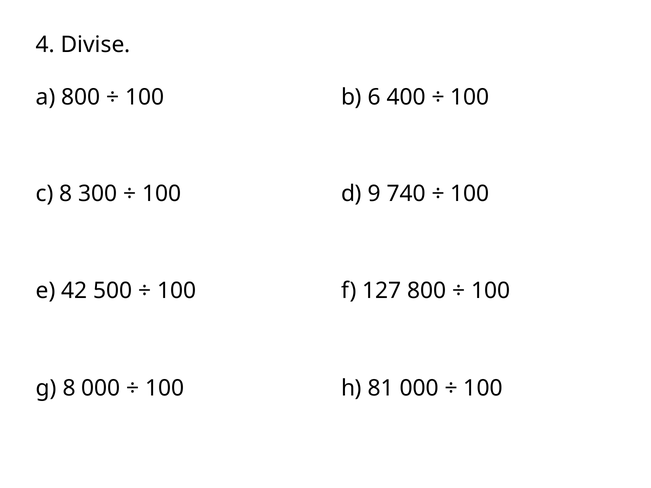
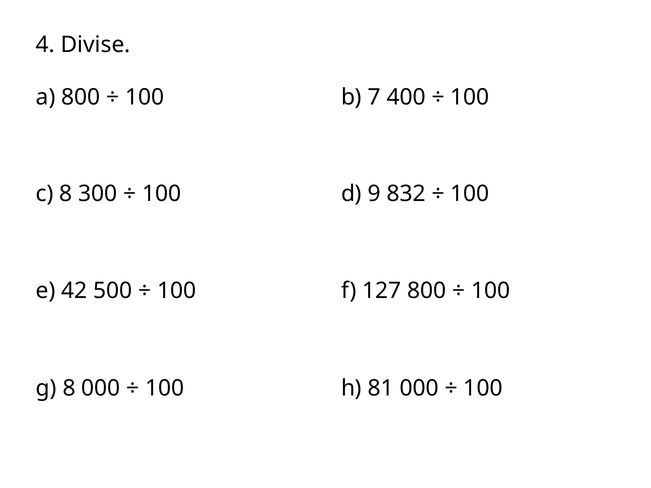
6: 6 -> 7 (374, 97)
740: 740 -> 832 (406, 194)
